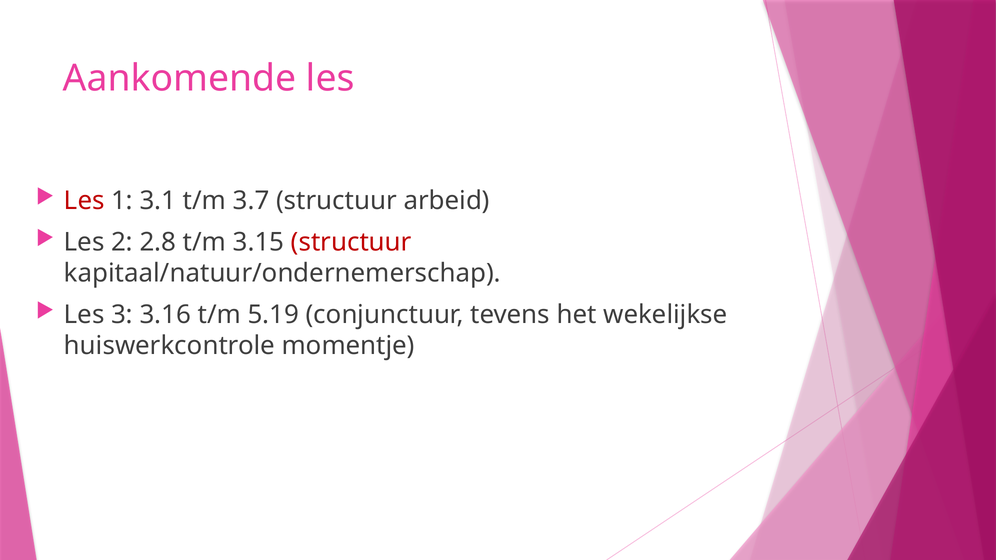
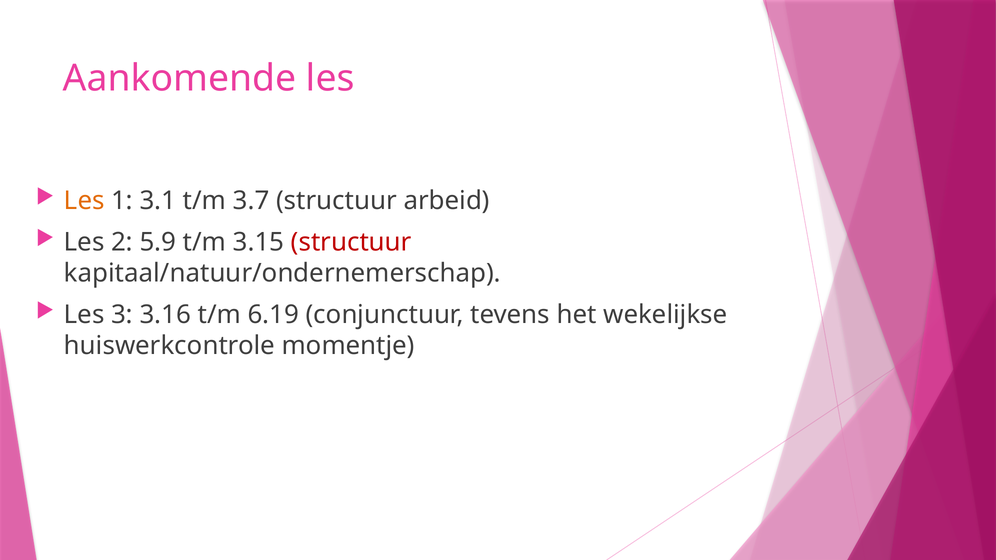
Les colour: red -> orange (84, 201)
2.8: 2.8 -> 5.9 (158, 242)
5.19: 5.19 -> 6.19 (273, 315)
